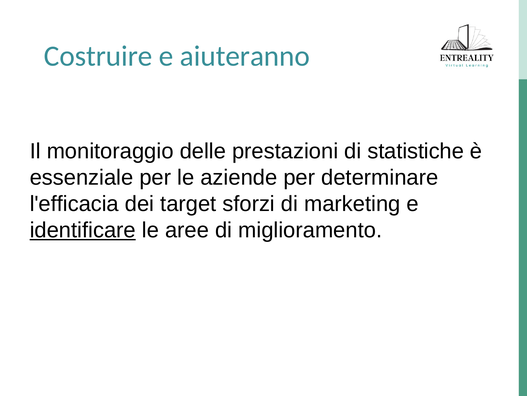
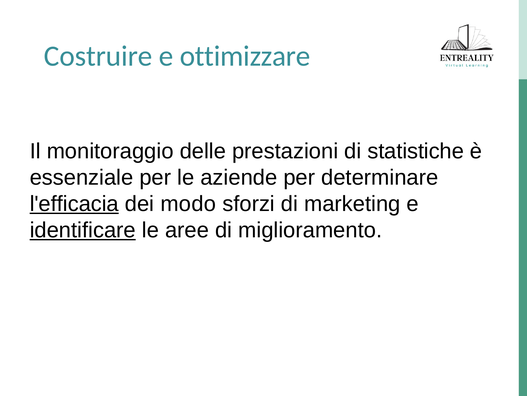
aiuteranno: aiuteranno -> ottimizzare (245, 56)
l'efficacia underline: none -> present (74, 204)
target: target -> modo (188, 204)
